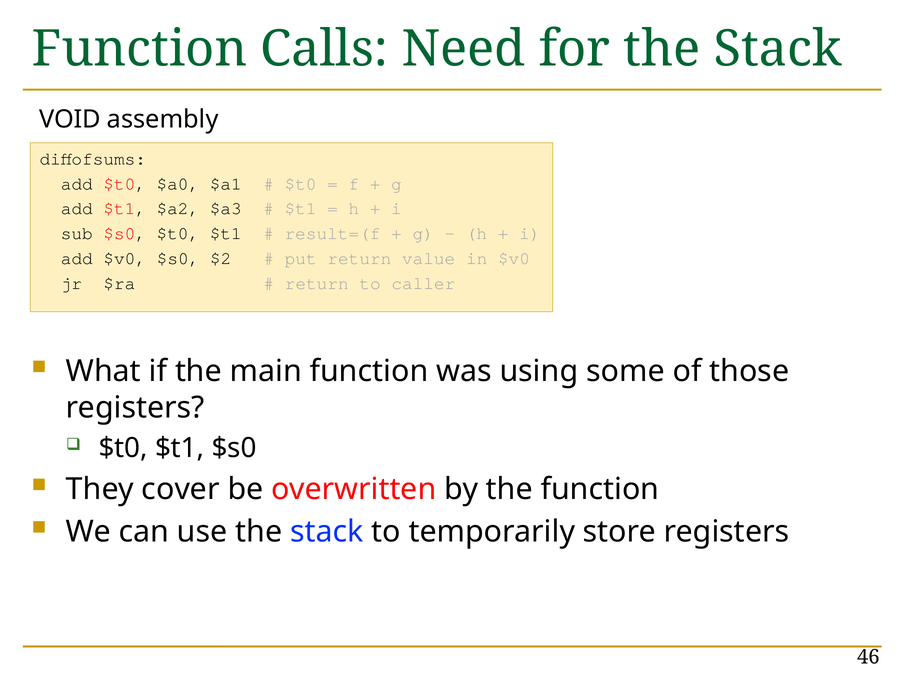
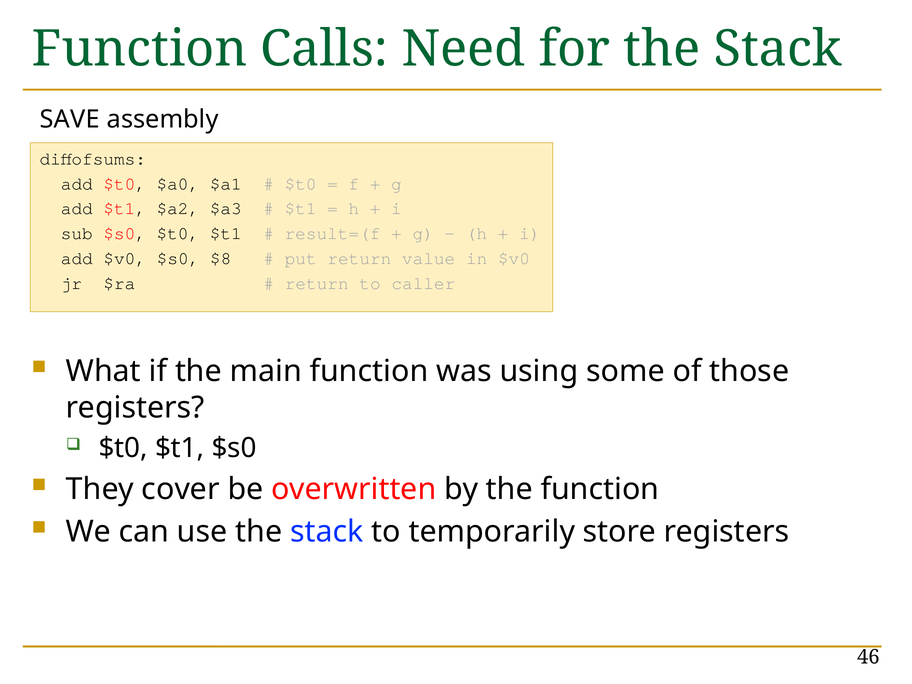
VOID: VOID -> SAVE (70, 119)
$2: $2 -> $8 (221, 258)
